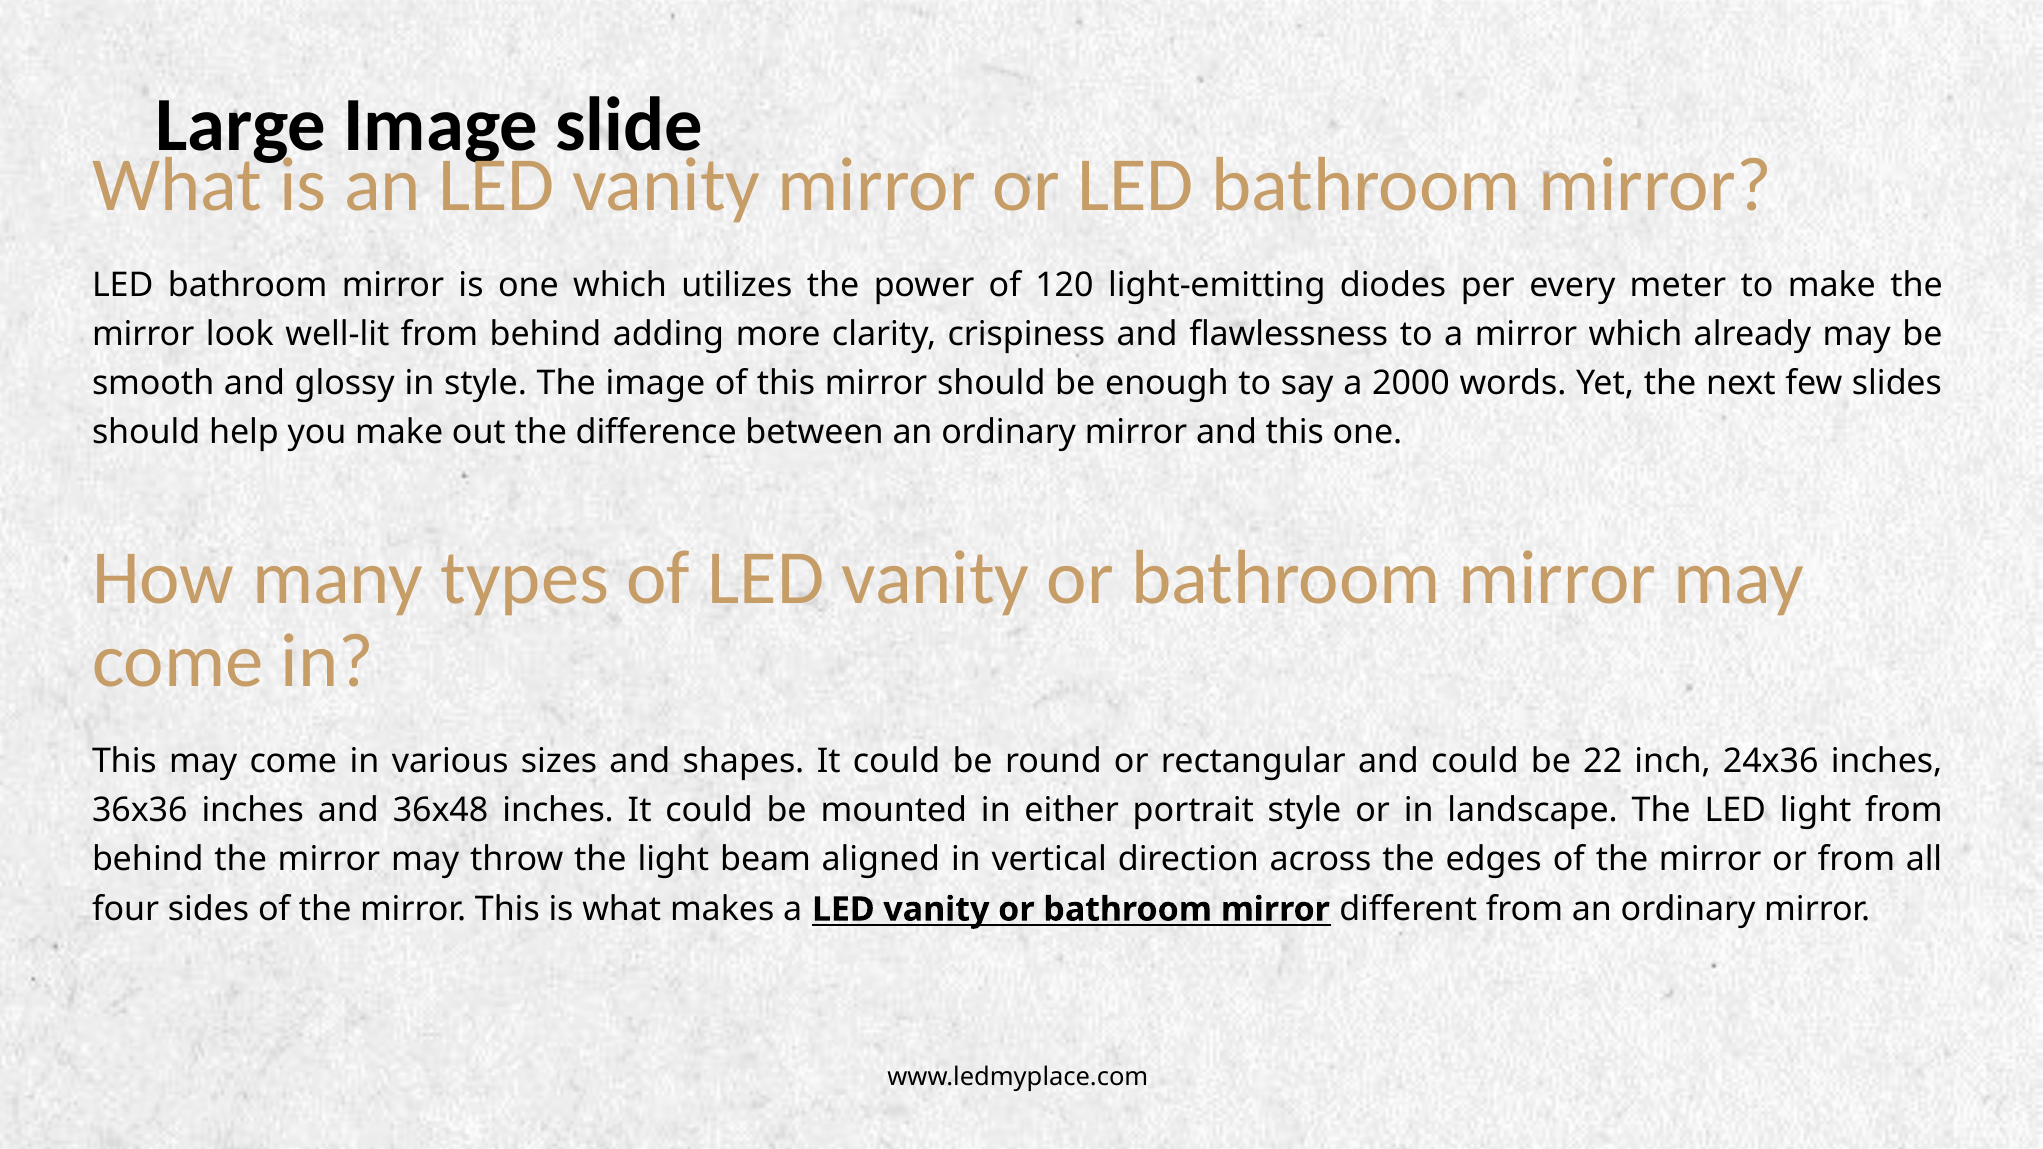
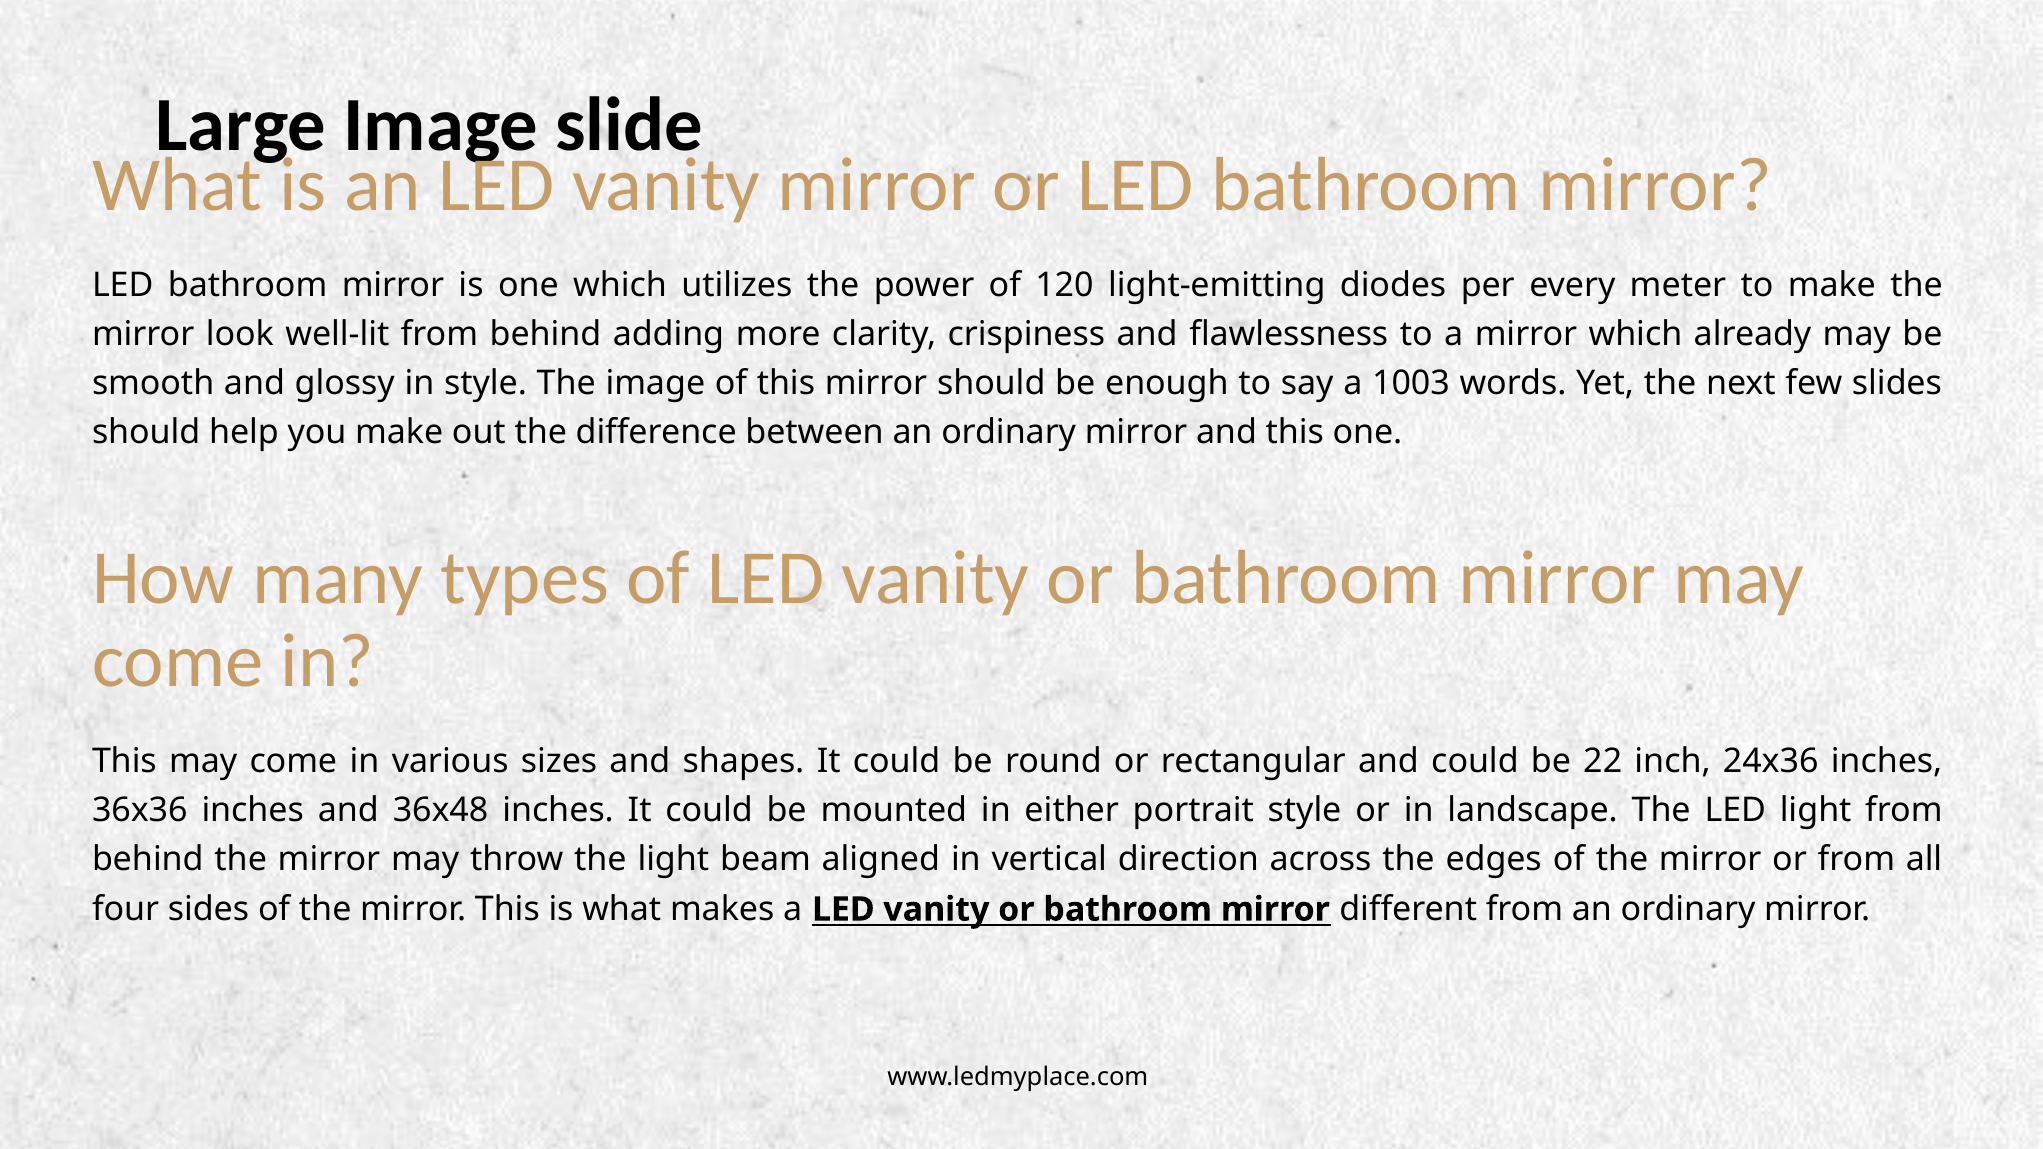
2000: 2000 -> 1003 (1411, 383)
